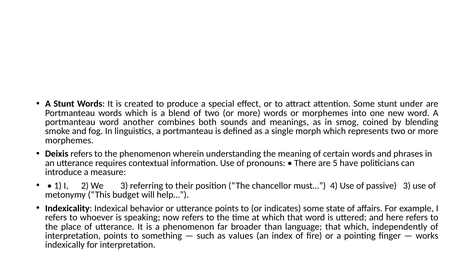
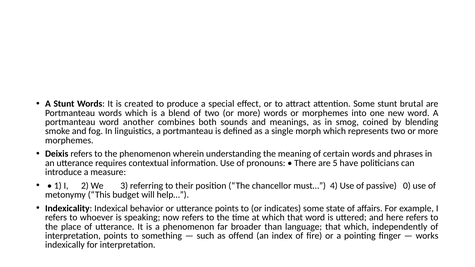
under: under -> brutal (412, 104)
passive 3: 3 -> 0 (407, 186)
values: values -> offend (241, 236)
